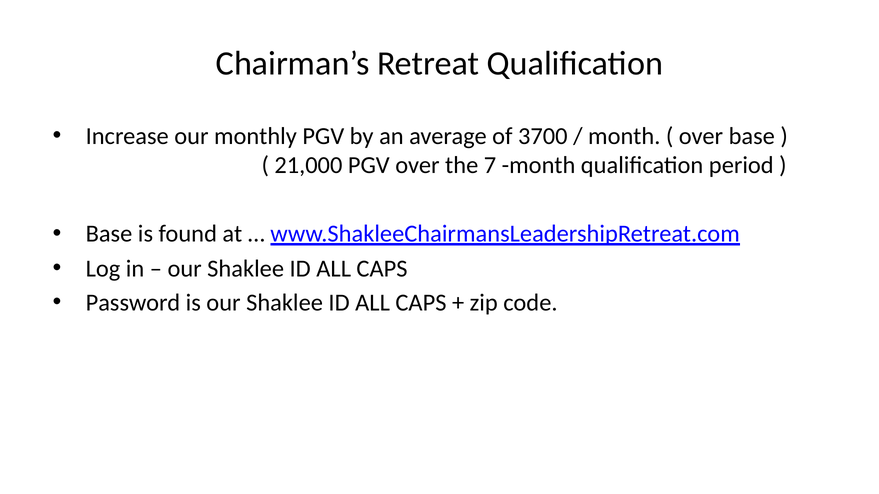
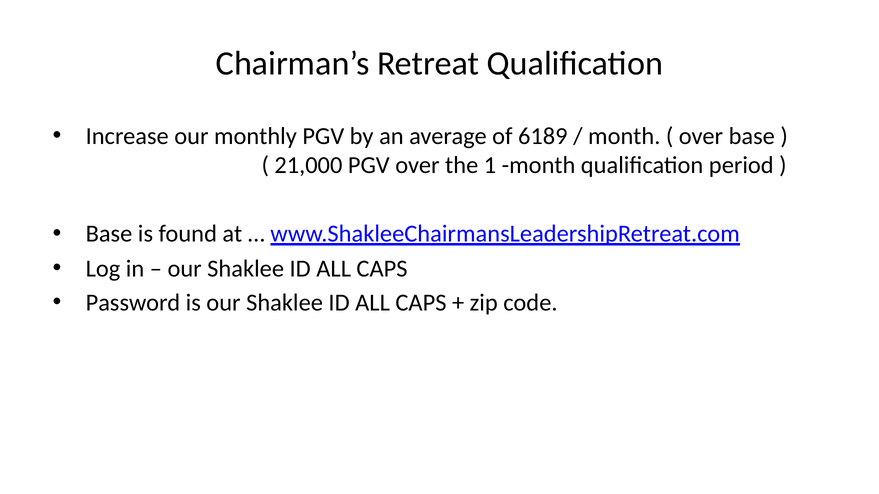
3700: 3700 -> 6189 (543, 136)
7: 7 -> 1 (490, 166)
